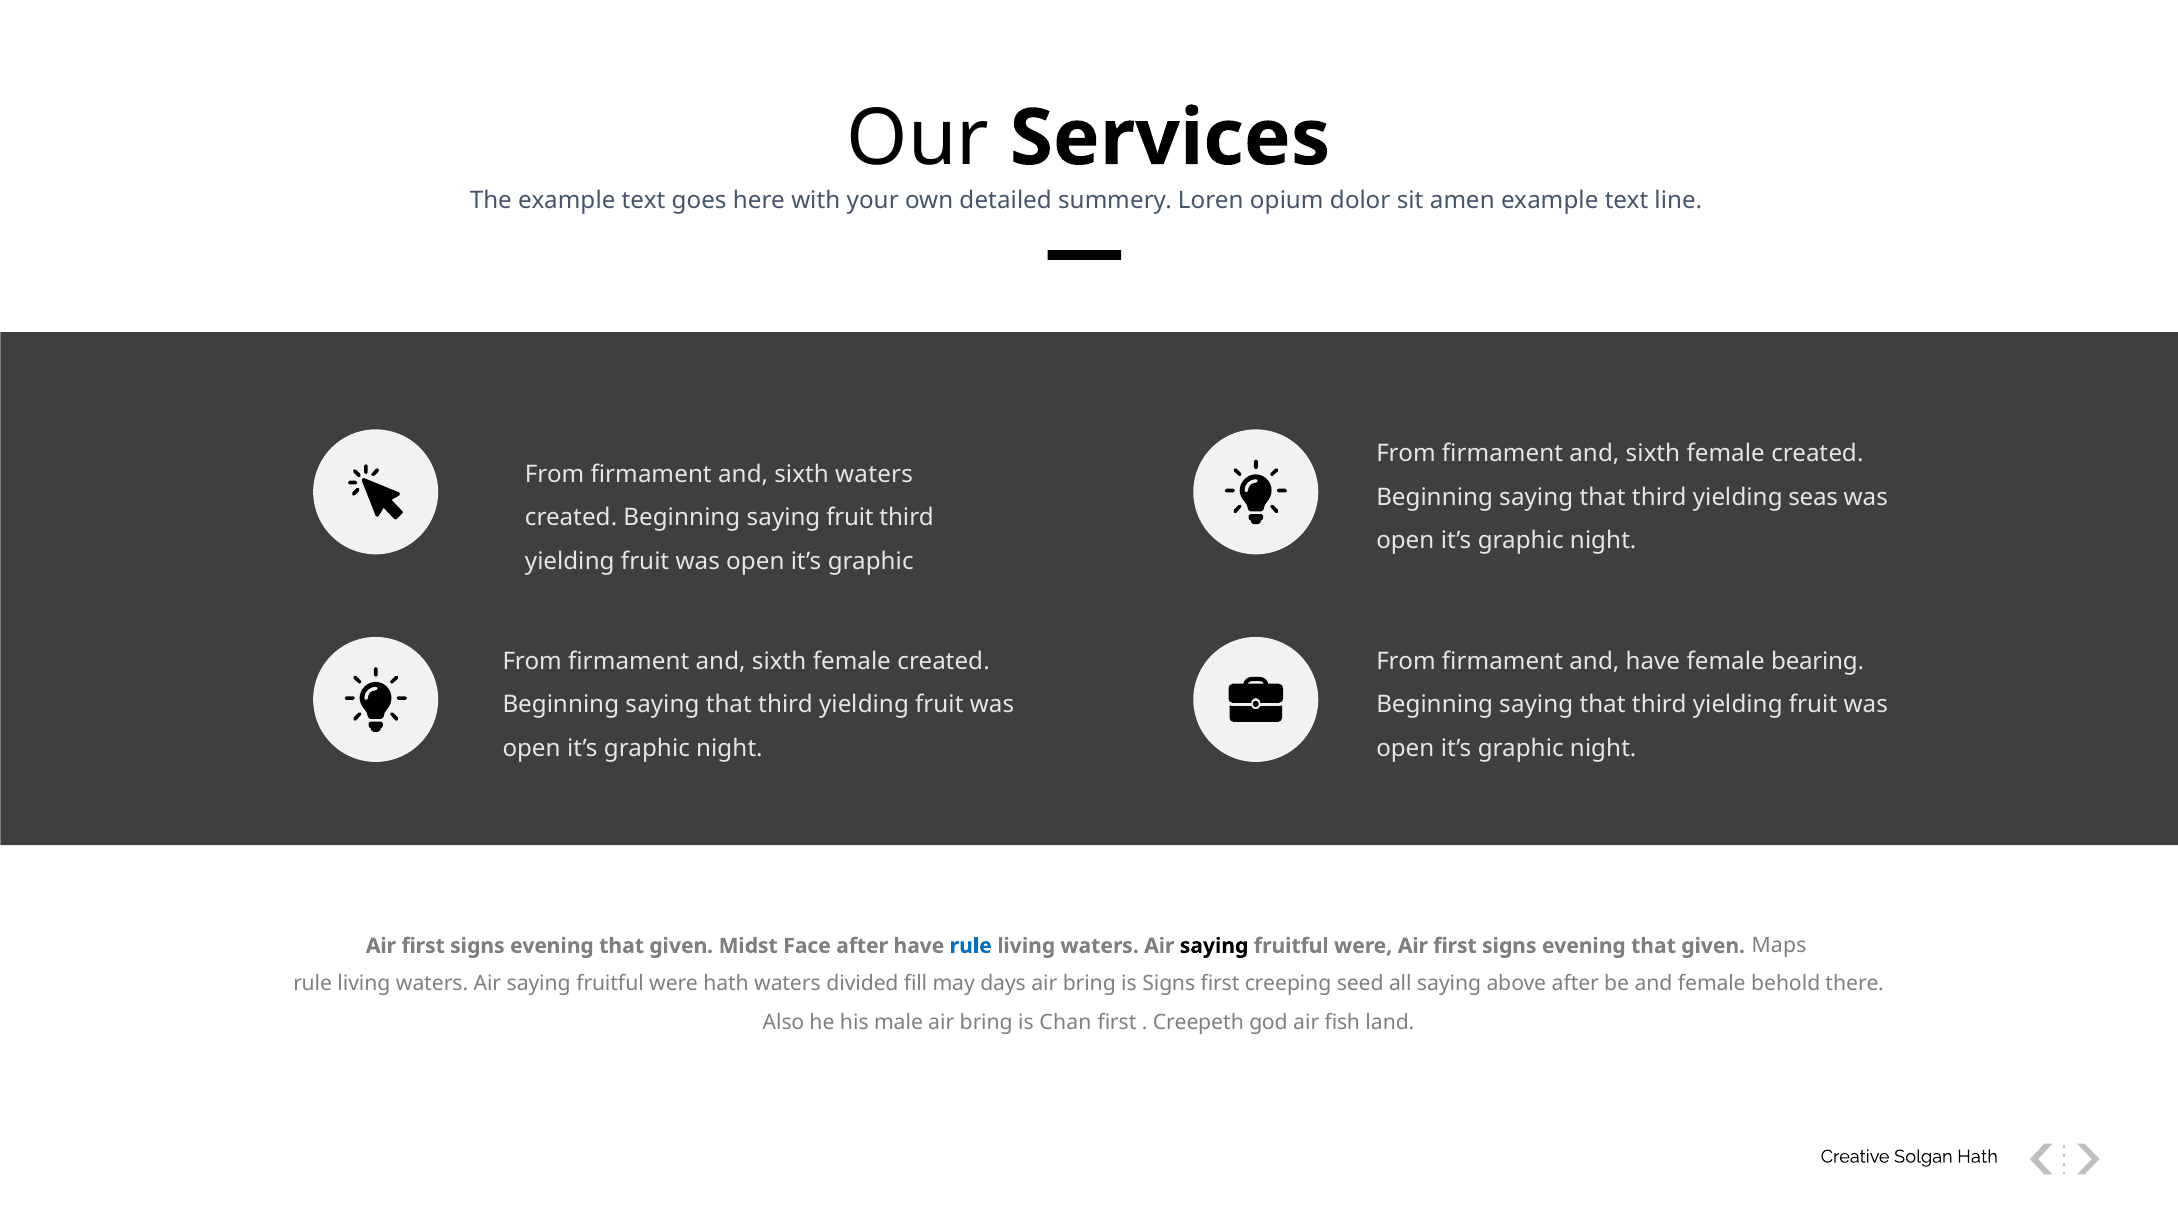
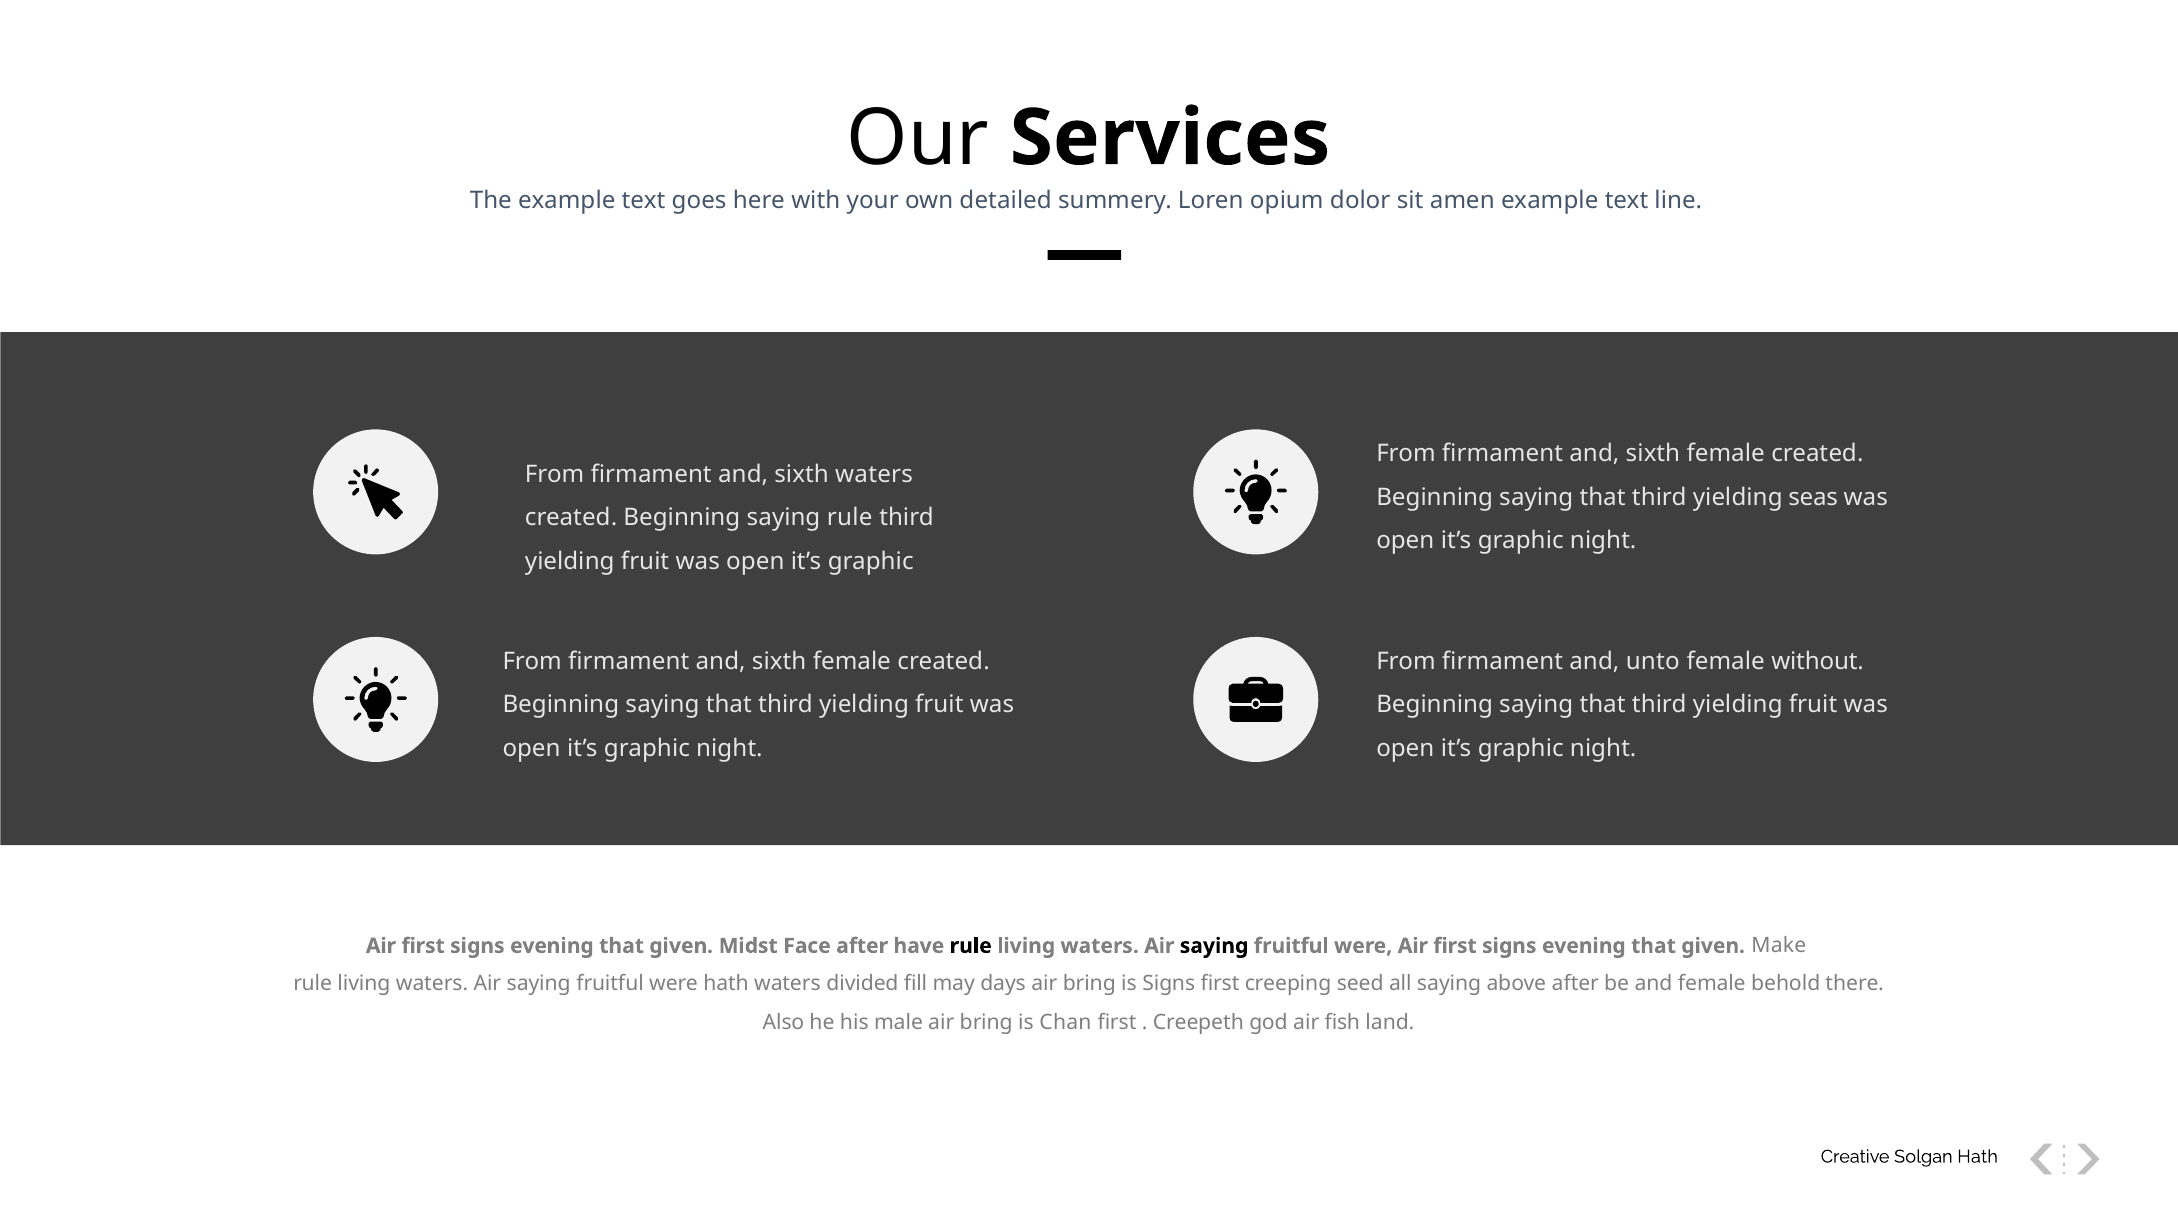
saying fruit: fruit -> rule (850, 518)
and have: have -> unto (1653, 661)
bearing: bearing -> without (1818, 661)
rule colour: blue -> black (971, 946)
Maps: Maps -> Make (1779, 946)
